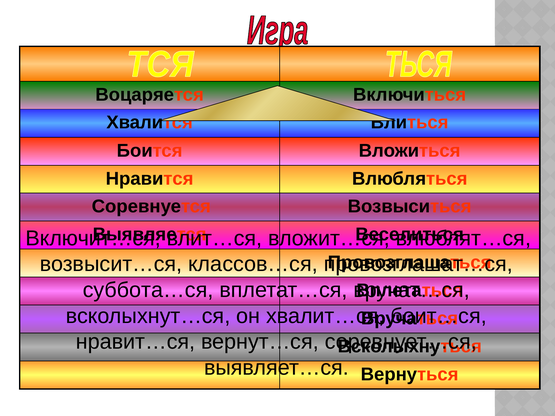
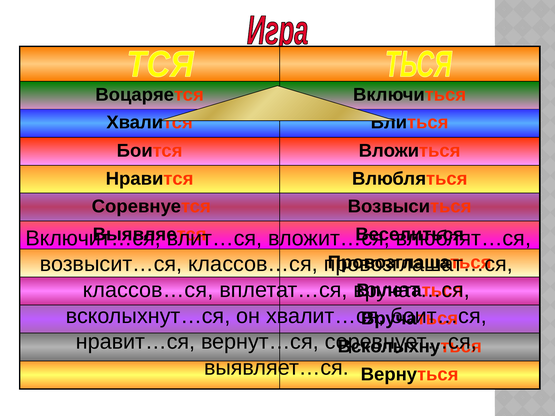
суббота…ся: суббота…ся -> классов…ся (148, 290)
